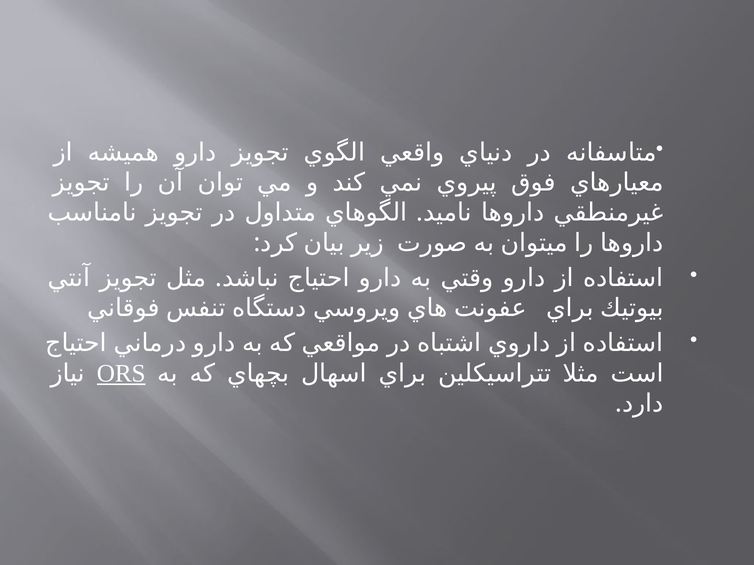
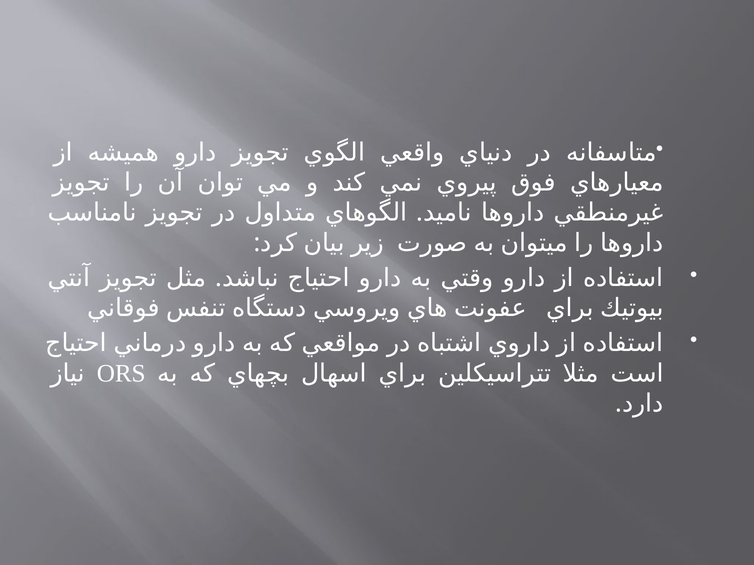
ORS underline: present -> none (121, 374)
